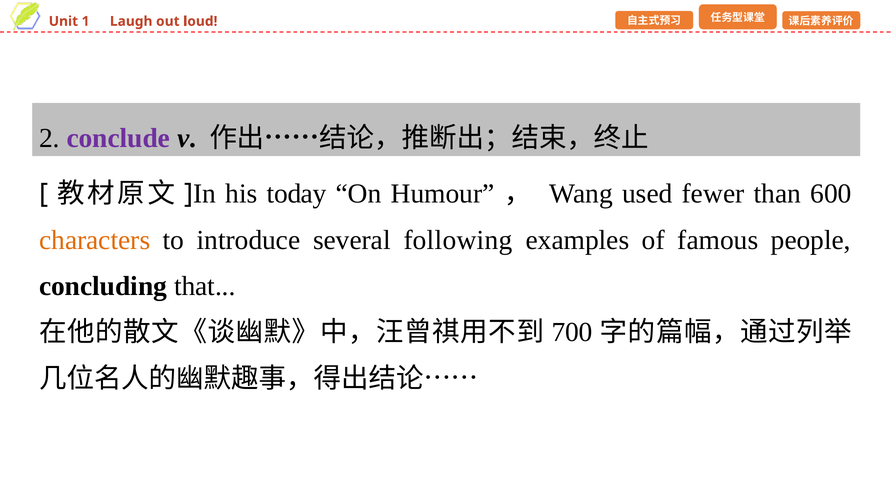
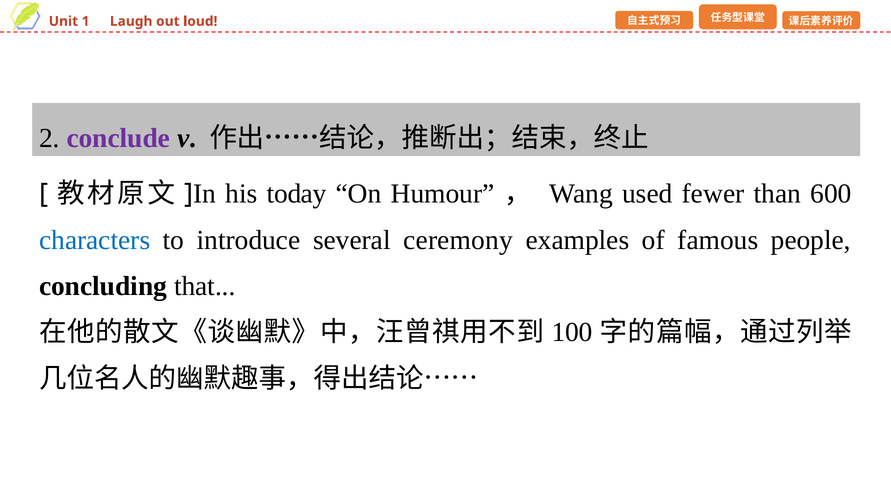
characters colour: orange -> blue (95, 240)
following: following -> ceremony (458, 240)
700: 700 -> 100 (572, 332)
